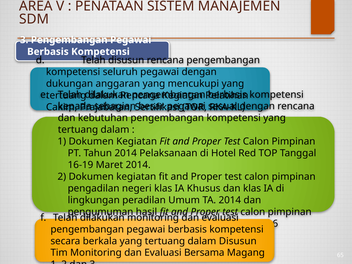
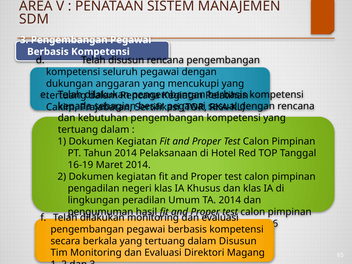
Bersama: Bersama -> Direktori (204, 253)
